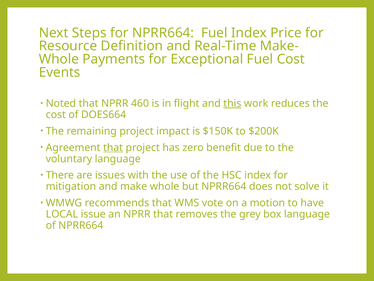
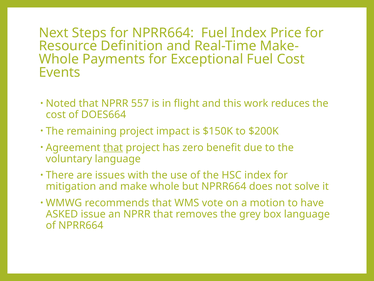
460: 460 -> 557 (140, 103)
this underline: present -> none (232, 103)
LOCAL: LOCAL -> ASKED (62, 214)
